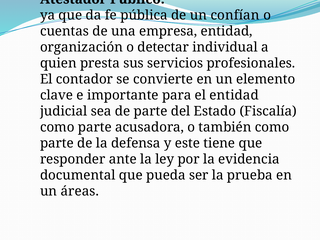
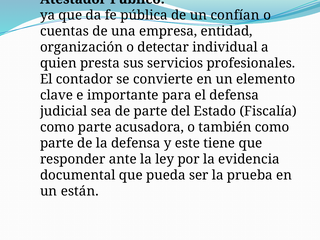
el entidad: entidad -> defensa (234, 95)
áreas: áreas -> están (80, 191)
